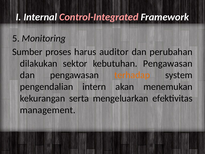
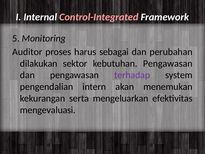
Sumber: Sumber -> Auditor (27, 52)
auditor: auditor -> sebagai (114, 52)
terhadap colour: orange -> purple (132, 75)
management: management -> mengevaluasi (48, 110)
